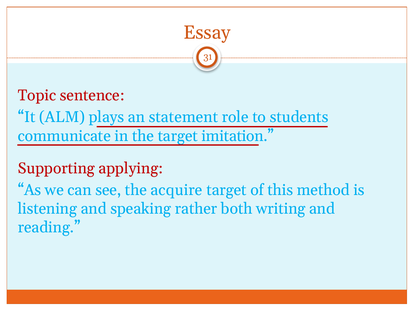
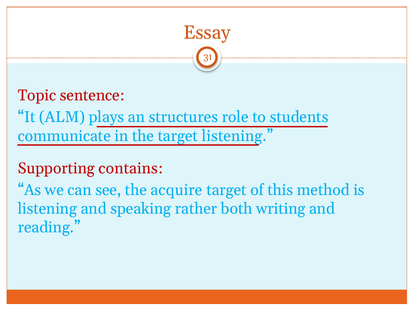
statement: statement -> structures (183, 117)
target imitation: imitation -> listening (238, 136)
applying: applying -> contains (131, 168)
